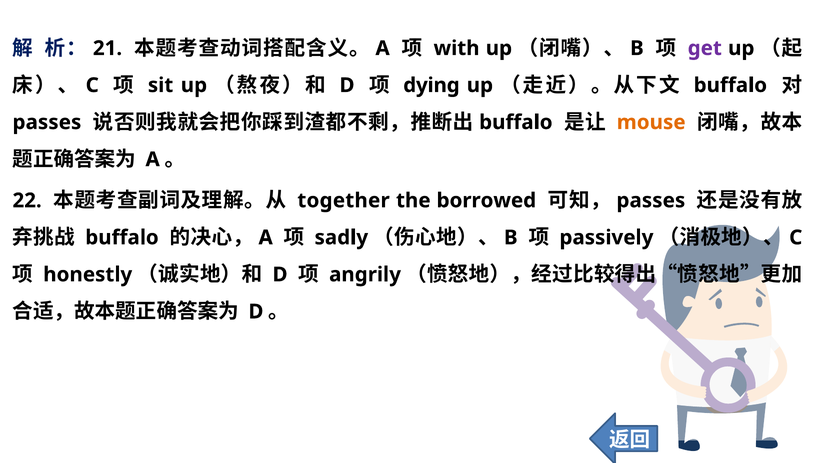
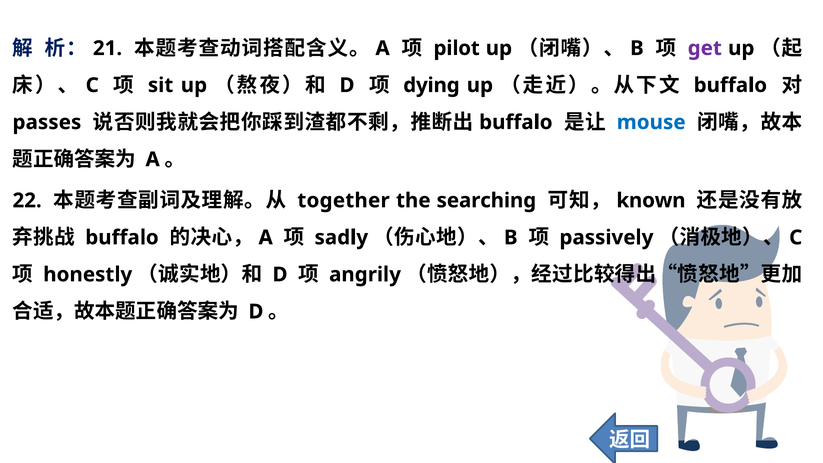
with: with -> pilot (457, 48)
mouse colour: orange -> blue (651, 122)
borrowed: borrowed -> searching (486, 200)
passes: passes -> known (651, 200)
